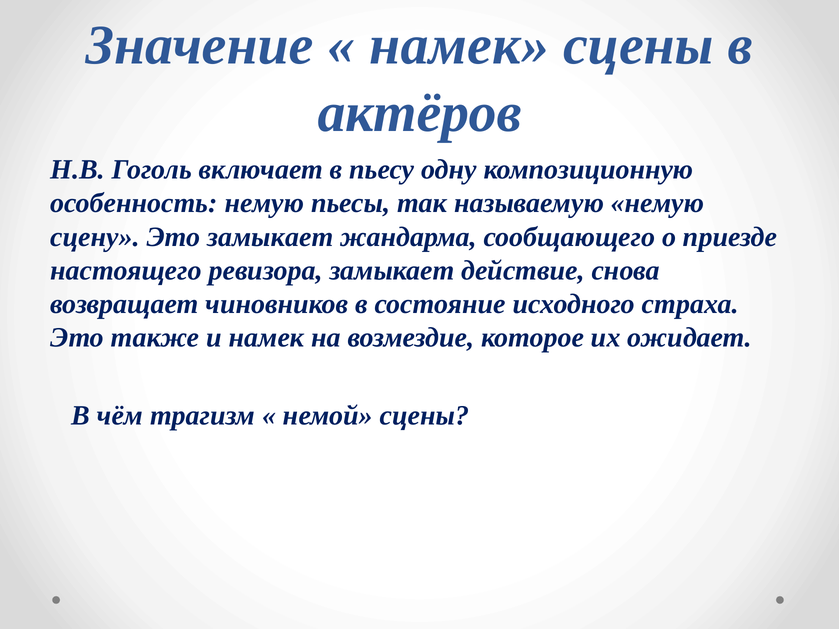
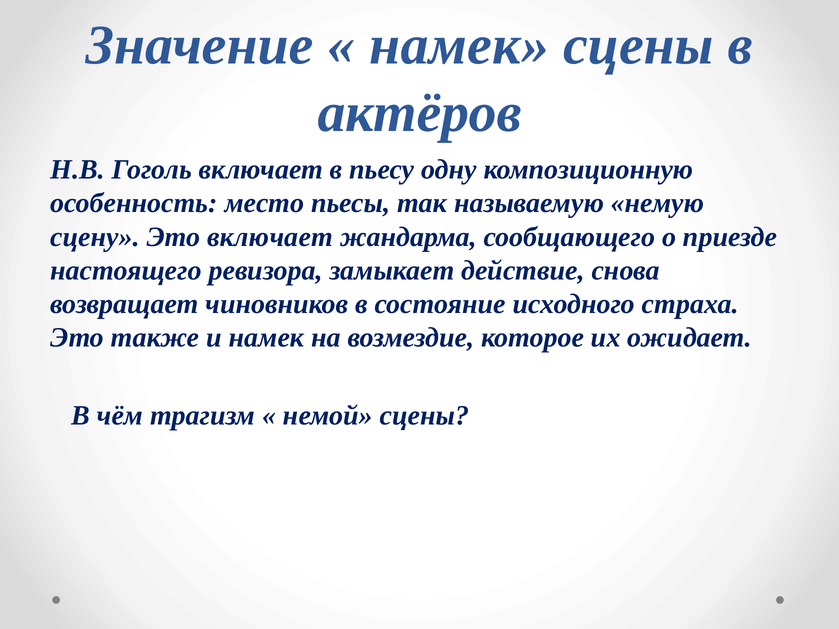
особенность немую: немую -> место (264, 203)
Это замыкает: замыкает -> включает (270, 237)
